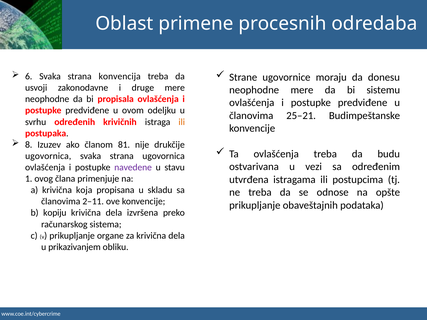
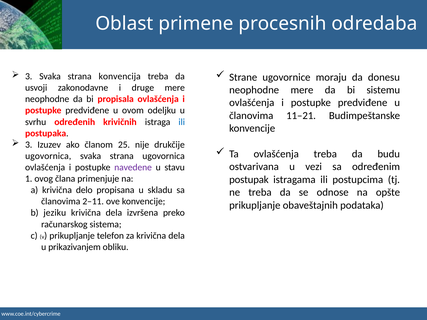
6: 6 -> 3 (29, 76)
25–21: 25–21 -> 11–21 (301, 116)
ili colour: orange -> blue (182, 122)
8: 8 -> 3 (29, 145)
81: 81 -> 25 (124, 145)
utvrđena: utvrđena -> postupak (249, 180)
koja: koja -> delo (84, 190)
kopiju: kopiju -> jeziku (55, 213)
organe: organe -> telefon (110, 236)
